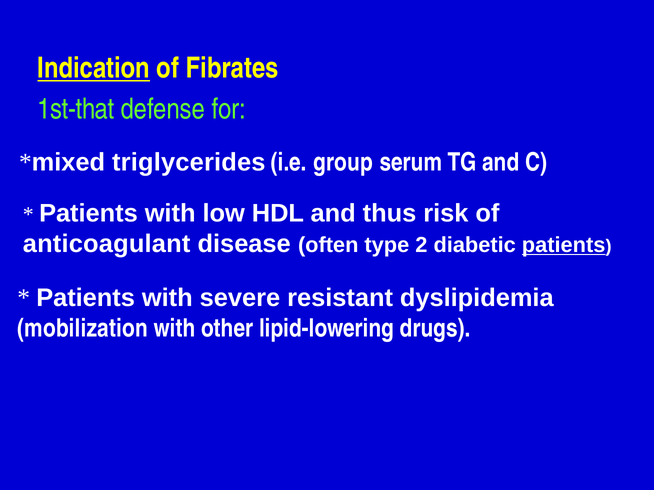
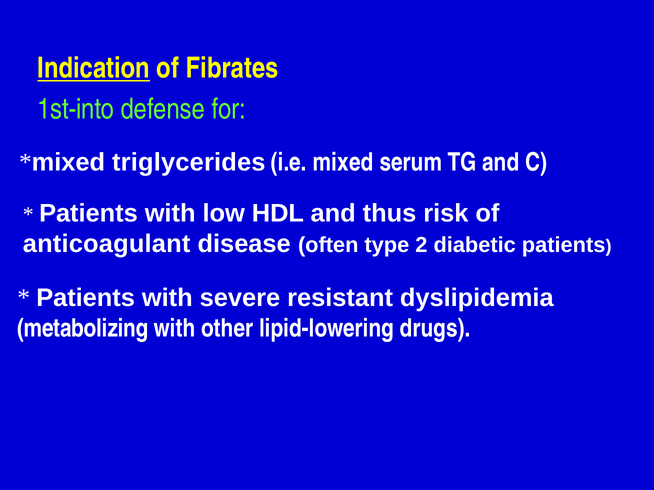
1st-that: 1st-that -> 1st-into (76, 109)
group: group -> mixed (343, 163)
patients underline: present -> none (564, 245)
mobilization: mobilization -> metabolizing (83, 329)
